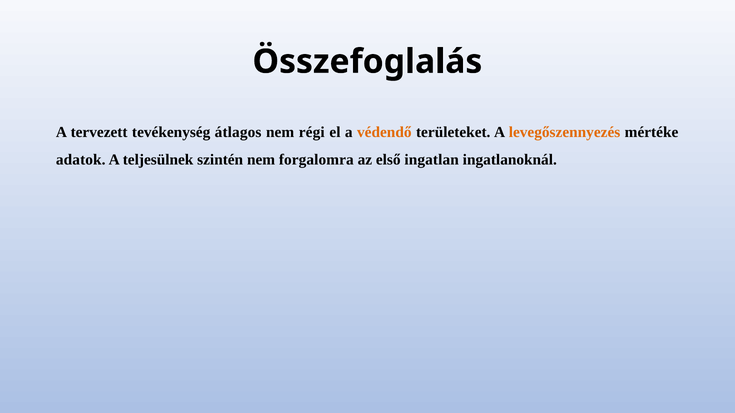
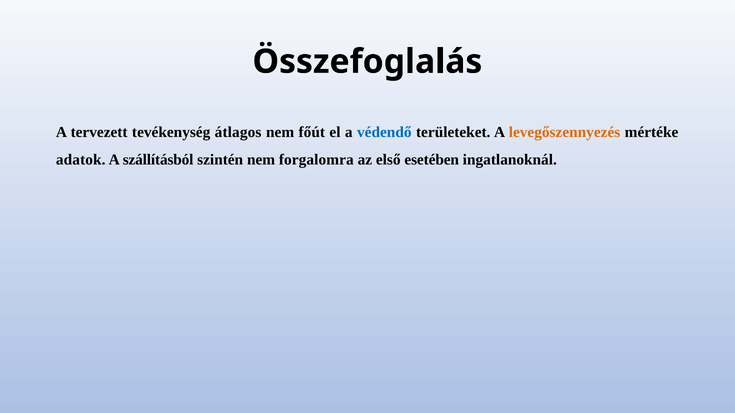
régi: régi -> főút (312, 132)
védendő colour: orange -> blue (384, 132)
teljesülnek: teljesülnek -> szállításból (158, 160)
ingatlan: ingatlan -> esetében (432, 160)
